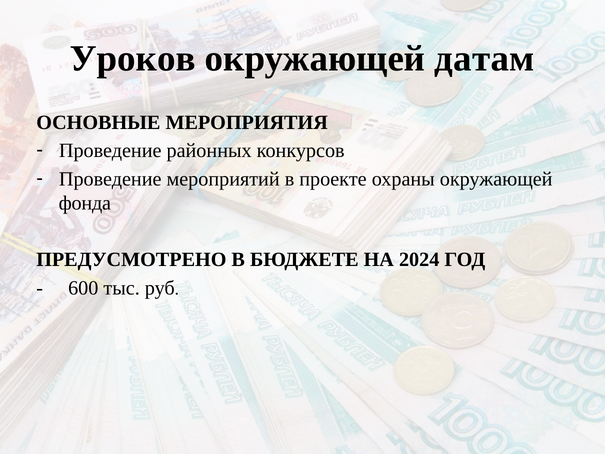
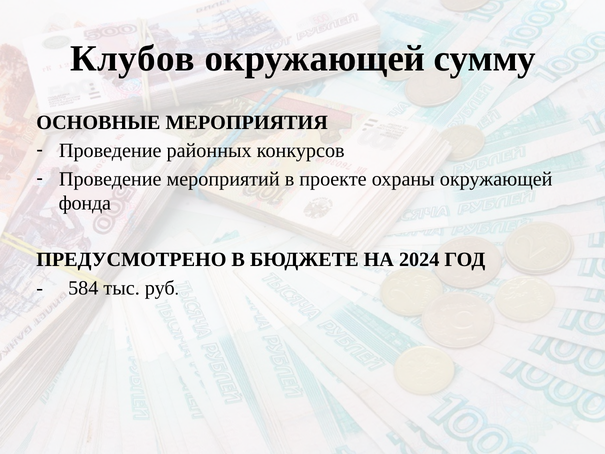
Уроков: Уроков -> Клубов (132, 59)
датам: датам -> сумму (485, 59)
600: 600 -> 584 (83, 288)
